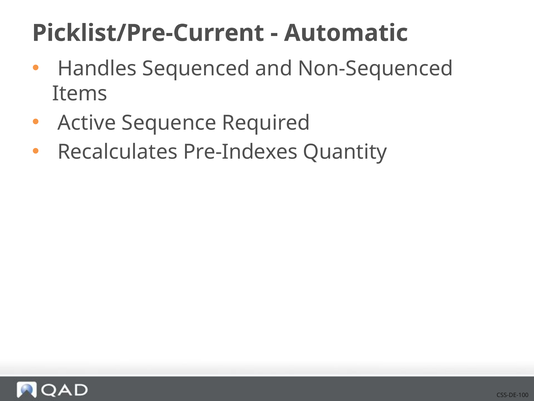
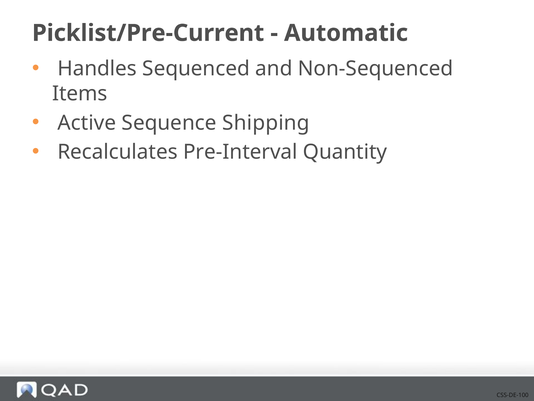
Required: Required -> Shipping (266, 123)
Pre-Indexes: Pre-Indexes -> Pre-Interval (240, 152)
